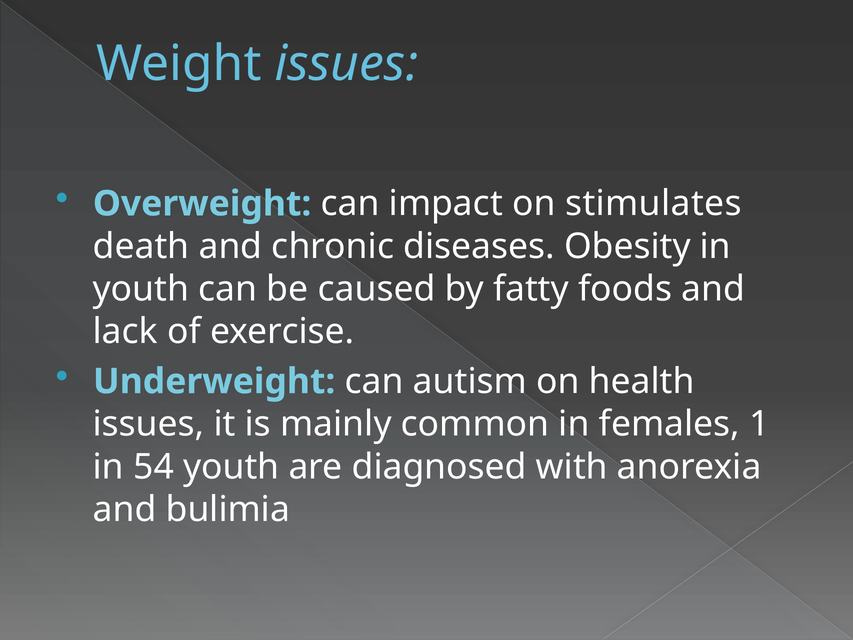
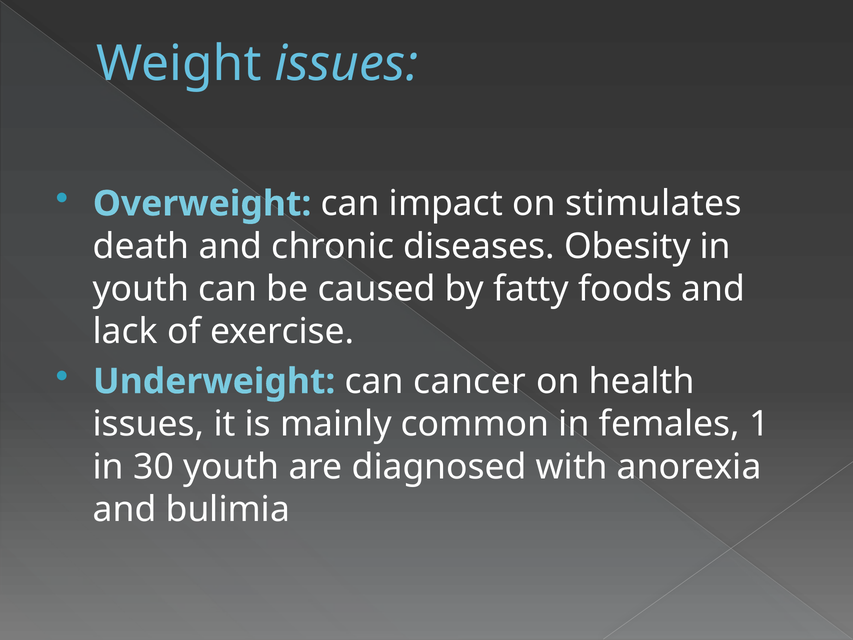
autism: autism -> cancer (470, 381)
54: 54 -> 30 (154, 467)
